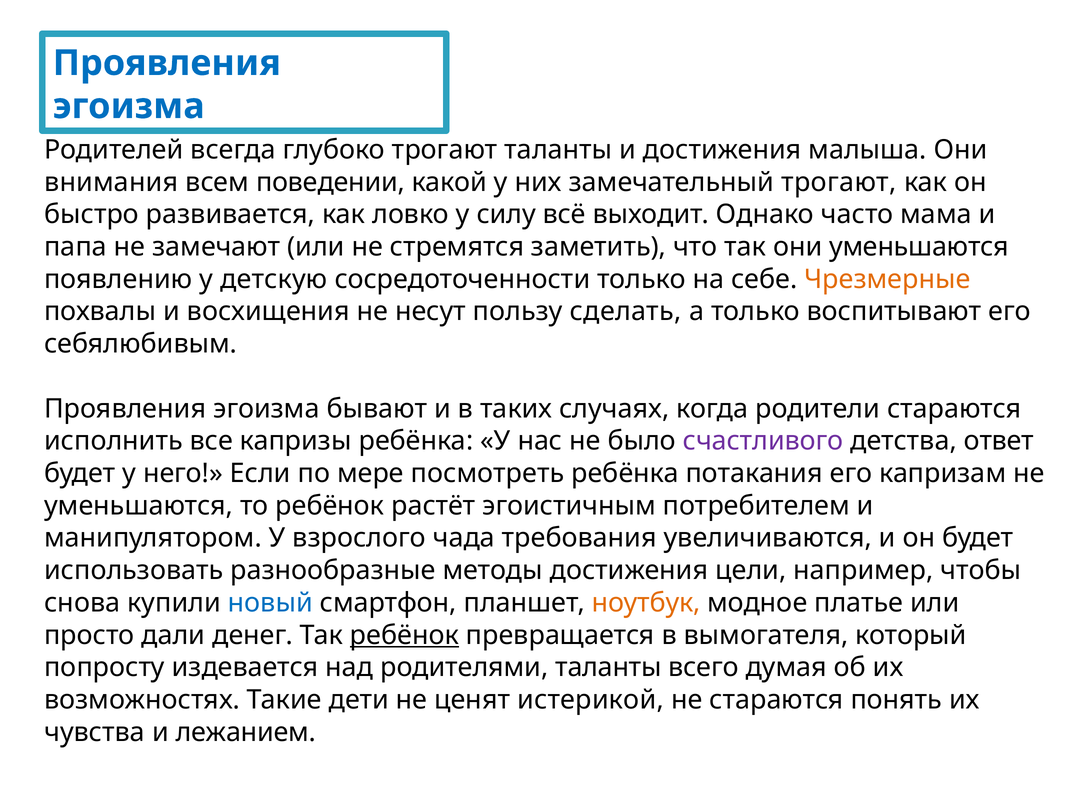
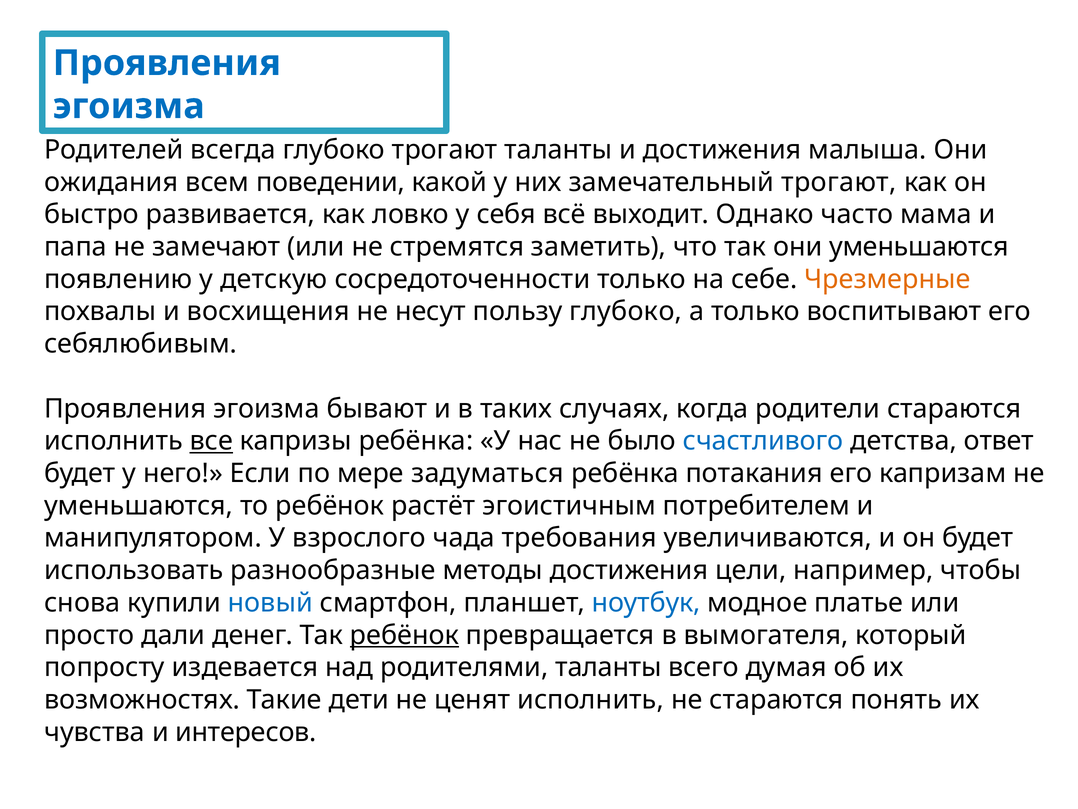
внимания: внимания -> ожидания (111, 182)
силу: силу -> себя (506, 214)
пользу сделать: сделать -> глубоко (626, 311)
все underline: none -> present (211, 441)
счастливого colour: purple -> blue (763, 441)
посмотреть: посмотреть -> задуматься (487, 473)
ноутбук colour: orange -> blue (646, 602)
ценят истерикой: истерикой -> исполнить (591, 699)
лежанием: лежанием -> интересов (246, 732)
